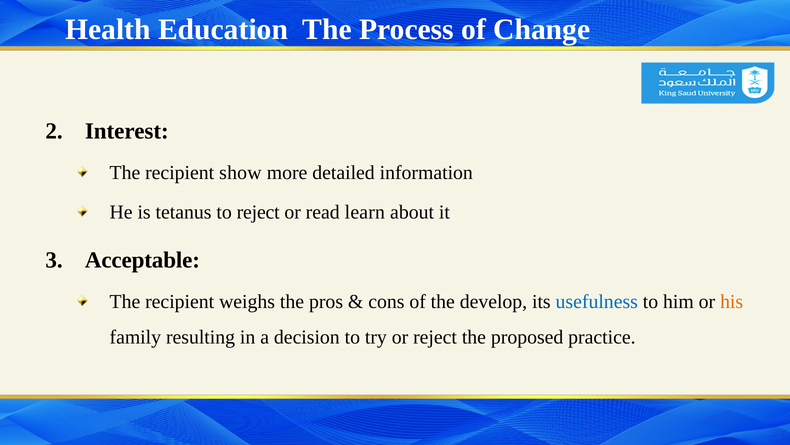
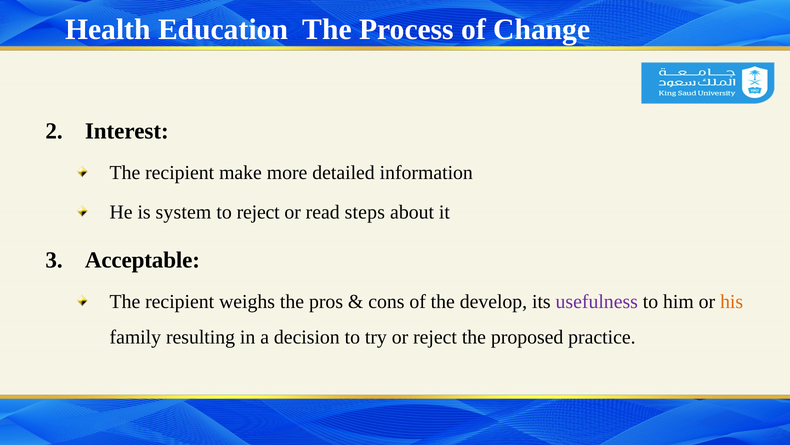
show: show -> make (240, 172)
tetanus: tetanus -> system (183, 212)
learn: learn -> steps (365, 212)
usefulness colour: blue -> purple (597, 301)
